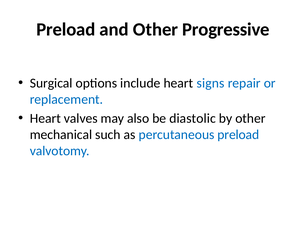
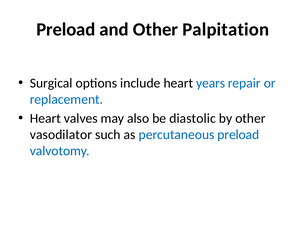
Progressive: Progressive -> Palpitation (226, 30)
signs: signs -> years (211, 83)
mechanical: mechanical -> vasodilator (61, 135)
